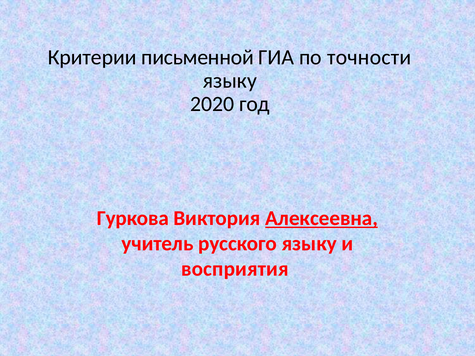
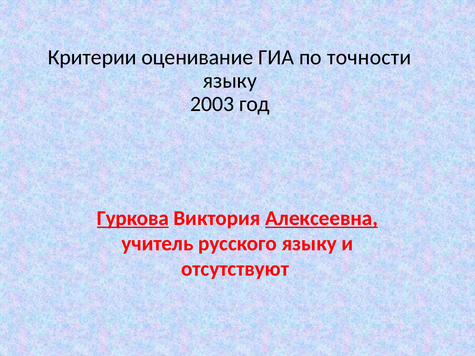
письменной: письменной -> оценивание (197, 57)
2020: 2020 -> 2003 (212, 104)
Гуркова underline: none -> present (133, 218)
восприятия: восприятия -> отсутствуют (235, 269)
